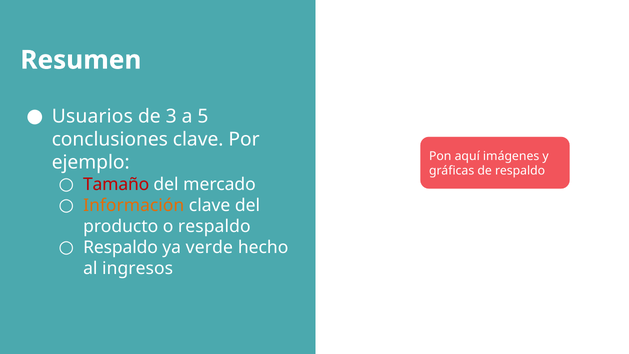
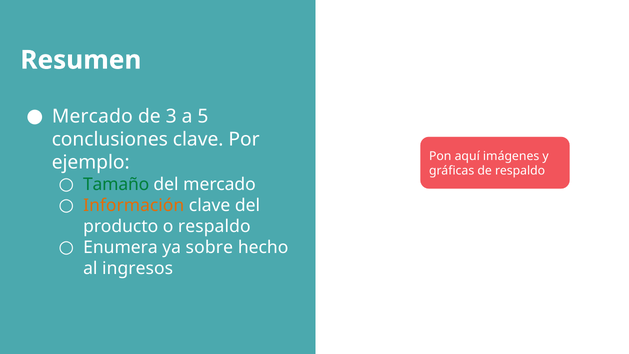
Usuarios: Usuarios -> Mercado (92, 116)
Tamaño colour: red -> green (116, 184)
Respaldo: Respaldo -> Enumera (120, 247)
verde: verde -> sobre (209, 247)
